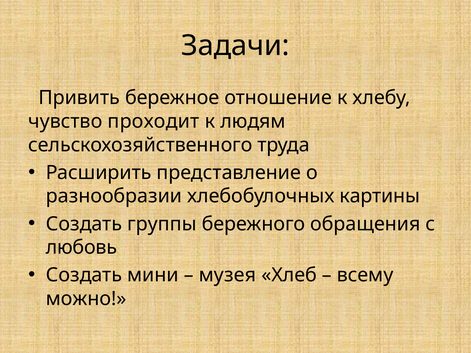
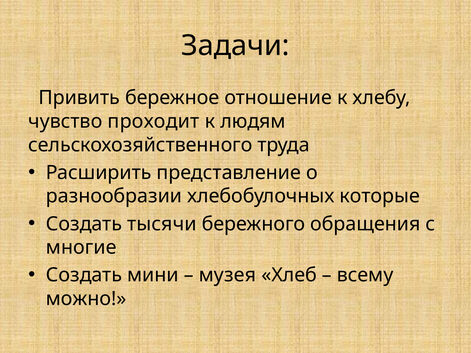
картины: картины -> которые (380, 196)
группы: группы -> тысячи (162, 224)
любовь: любовь -> многие (81, 248)
